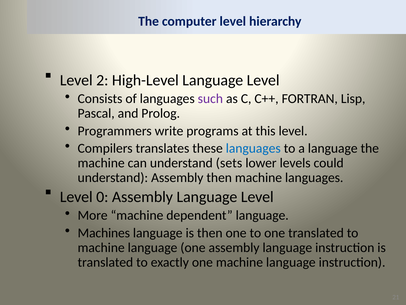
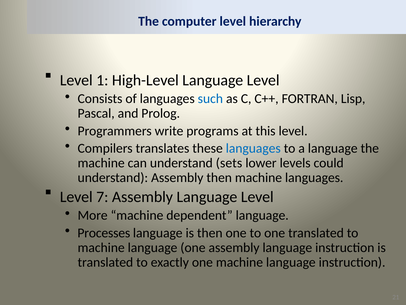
2: 2 -> 1 (102, 80)
such colour: purple -> blue (210, 99)
0: 0 -> 7 (102, 197)
Machines: Machines -> Processes (104, 233)
